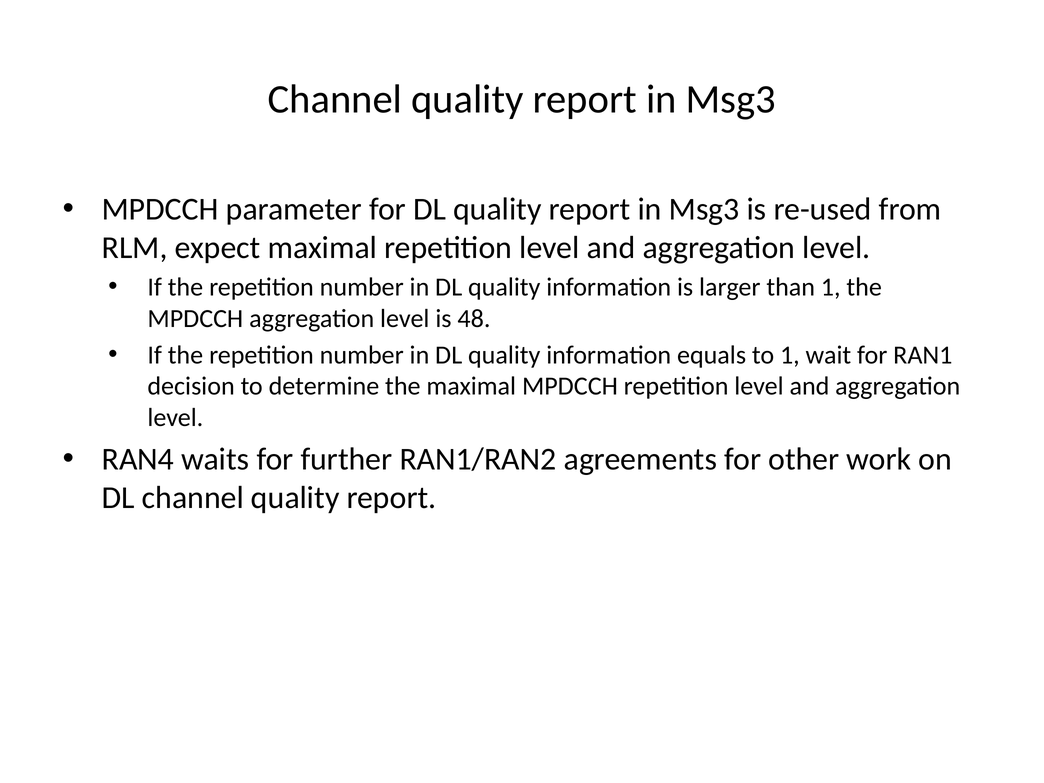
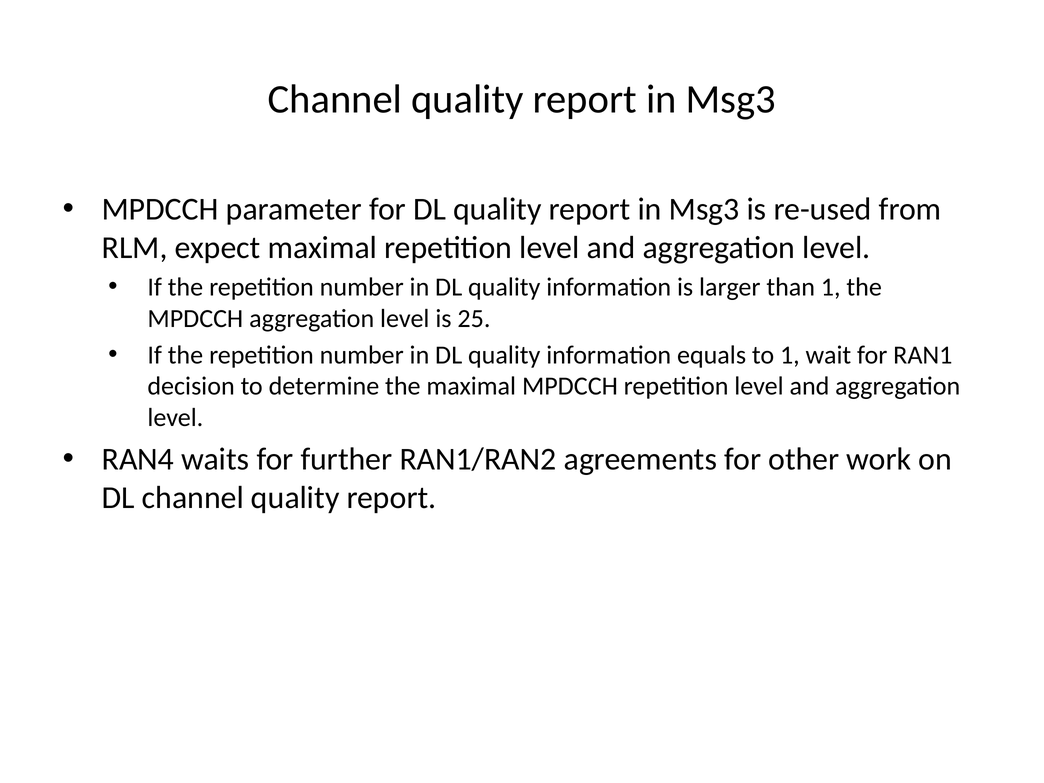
48: 48 -> 25 (474, 318)
